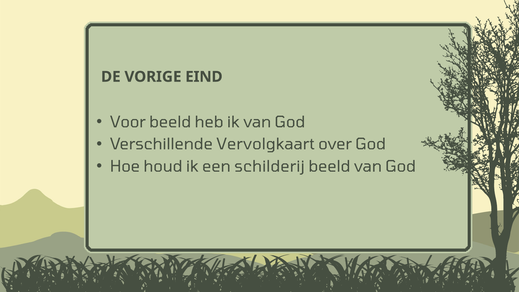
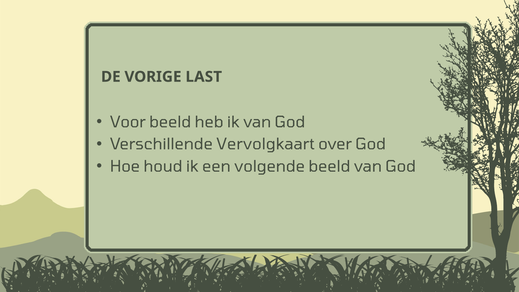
EIND: EIND -> LAST (204, 77)
schilderij: schilderij -> volgende (270, 167)
